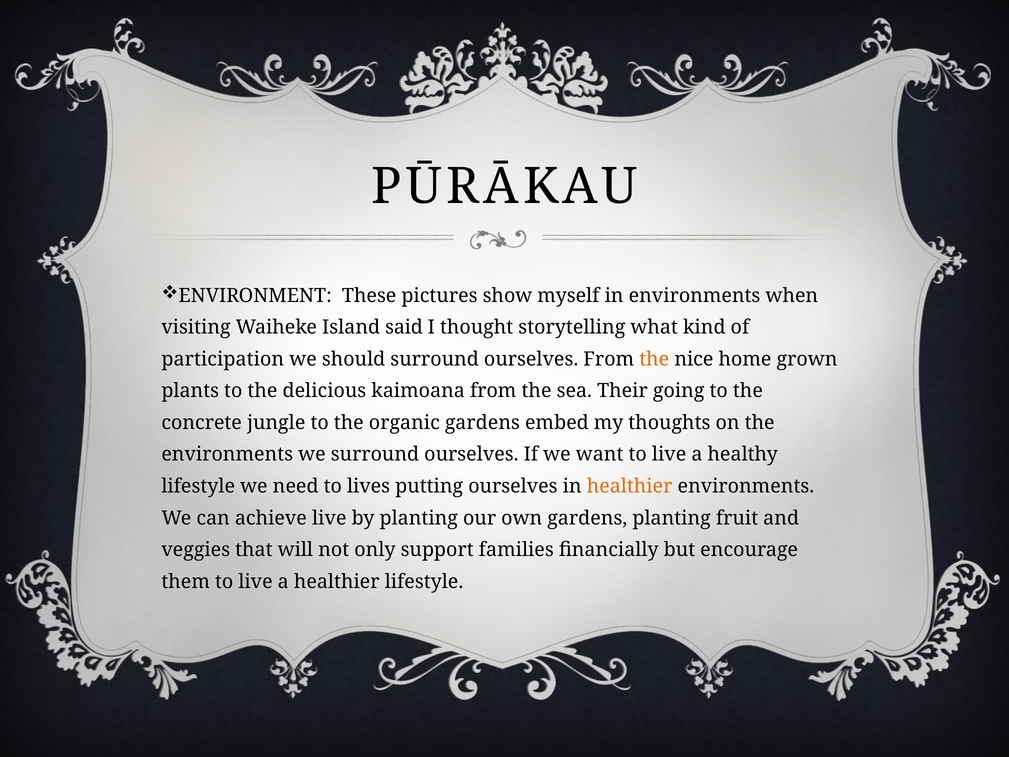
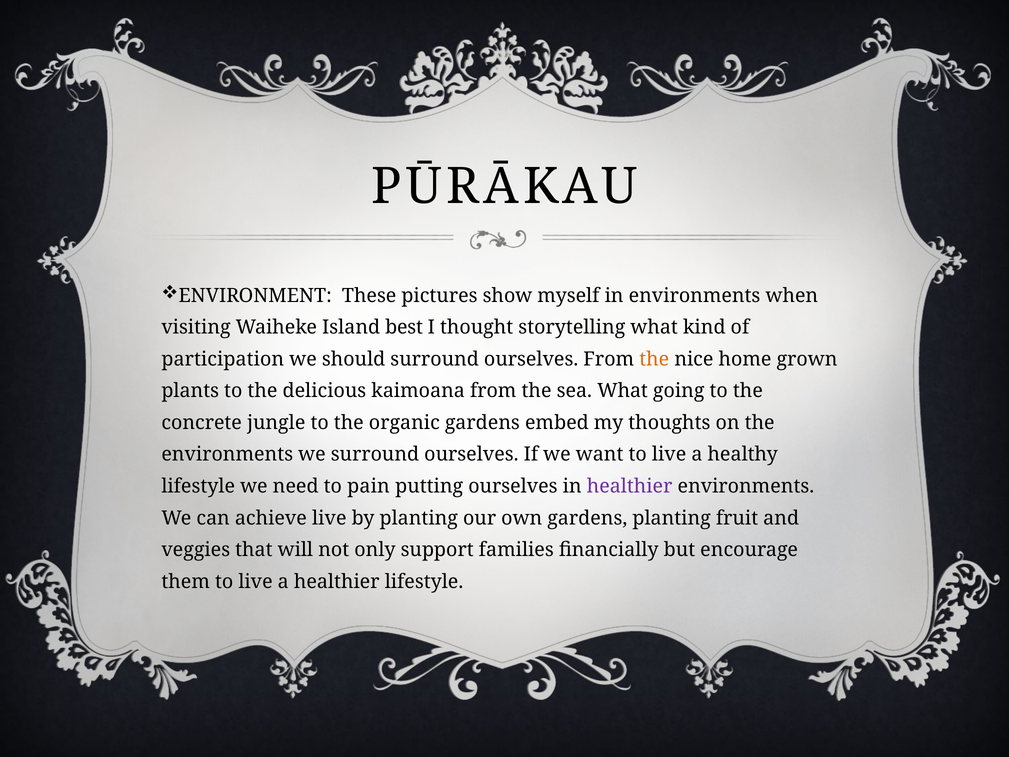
said: said -> best (404, 327)
sea Their: Their -> What (623, 391)
lives: lives -> pain (368, 486)
healthier colour: orange -> purple (630, 486)
